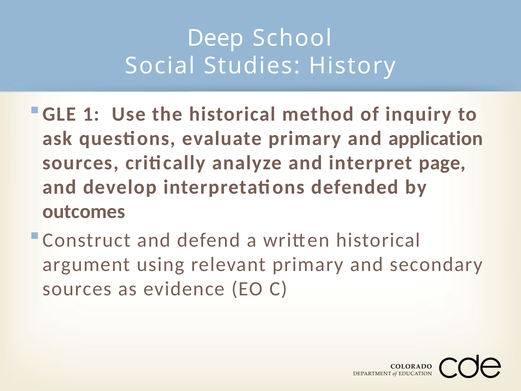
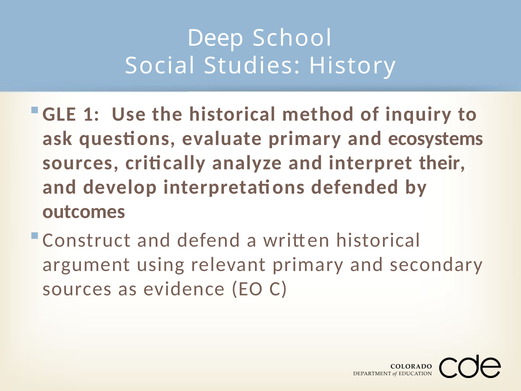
application: application -> ecosystems (436, 138)
page: page -> their (442, 163)
